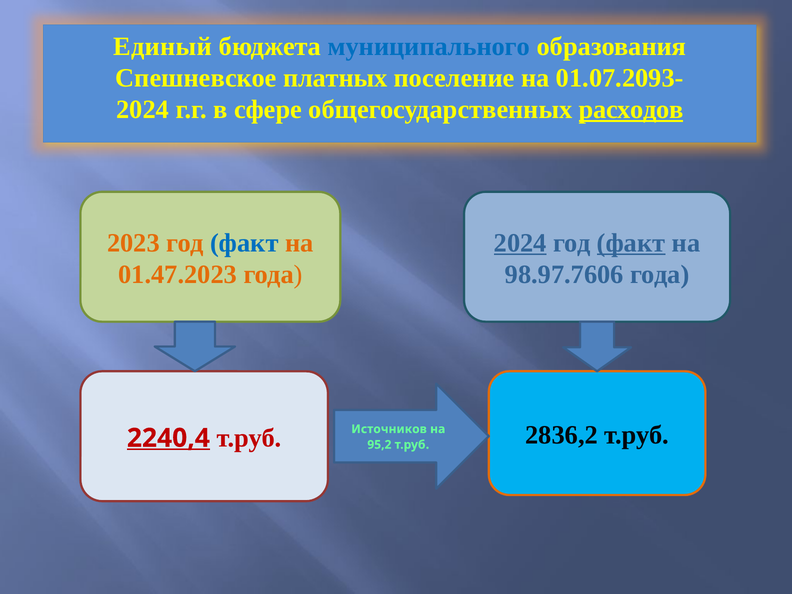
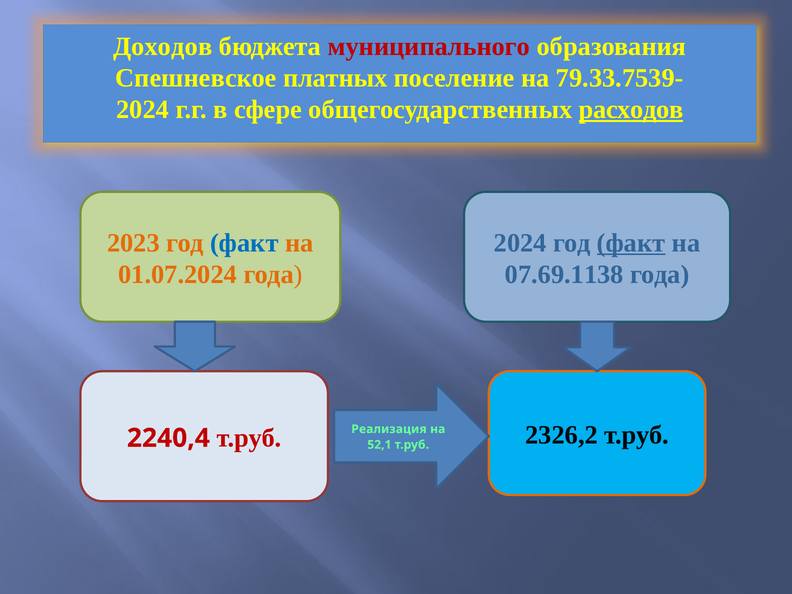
Единый: Единый -> Доходов (163, 46)
муниципального colour: blue -> red (429, 46)
01.07.2093-: 01.07.2093- -> 79.33.7539- (620, 78)
2024 underline: present -> none (520, 243)
01.47.2023: 01.47.2023 -> 01.07.2024 (178, 274)
98.97.7606: 98.97.7606 -> 07.69.1138 (564, 274)
Источников: Источников -> Реализация (389, 429)
2240,4 underline: present -> none (168, 438)
2836,2: 2836,2 -> 2326,2 (561, 435)
95,2: 95,2 -> 52,1 (379, 445)
